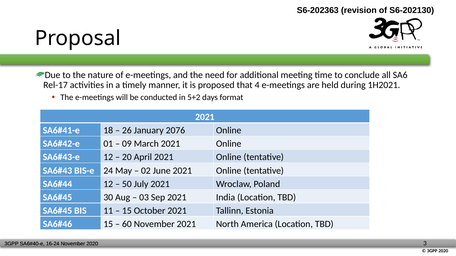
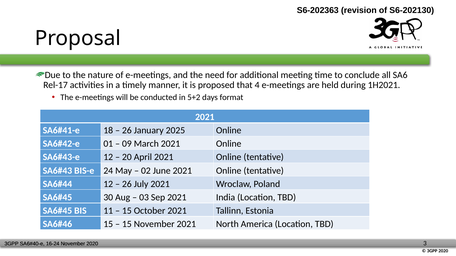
2076: 2076 -> 2025 (175, 131)
50: 50 -> 26 (127, 184)
60: 60 -> 15 (127, 224)
